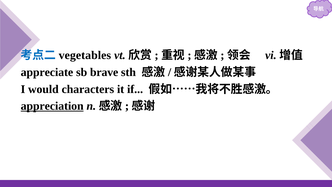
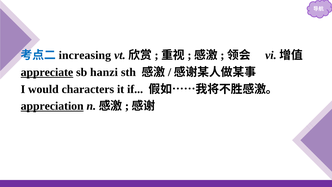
vegetables: vegetables -> increasing (85, 55)
appreciate underline: none -> present (47, 72)
brave: brave -> hanzi (104, 72)
